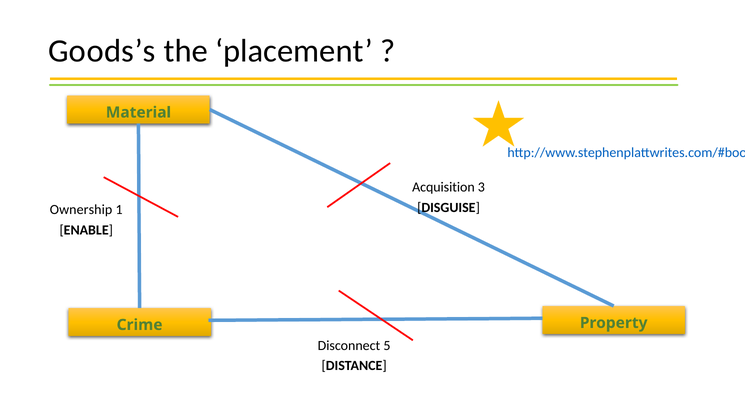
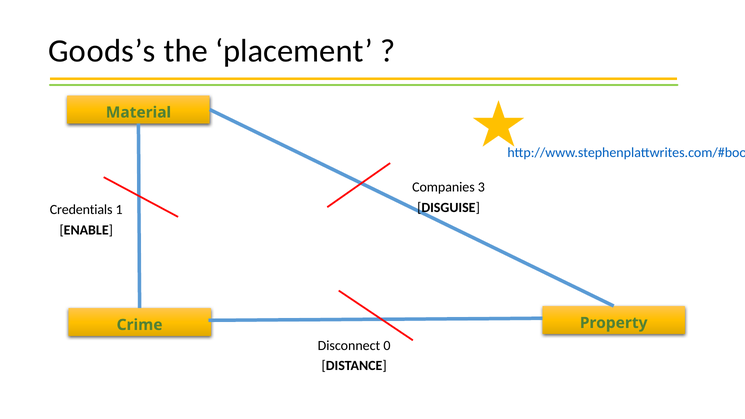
Acquisition: Acquisition -> Companies (443, 187)
Ownership: Ownership -> Credentials (81, 210)
5: 5 -> 0 (387, 346)
